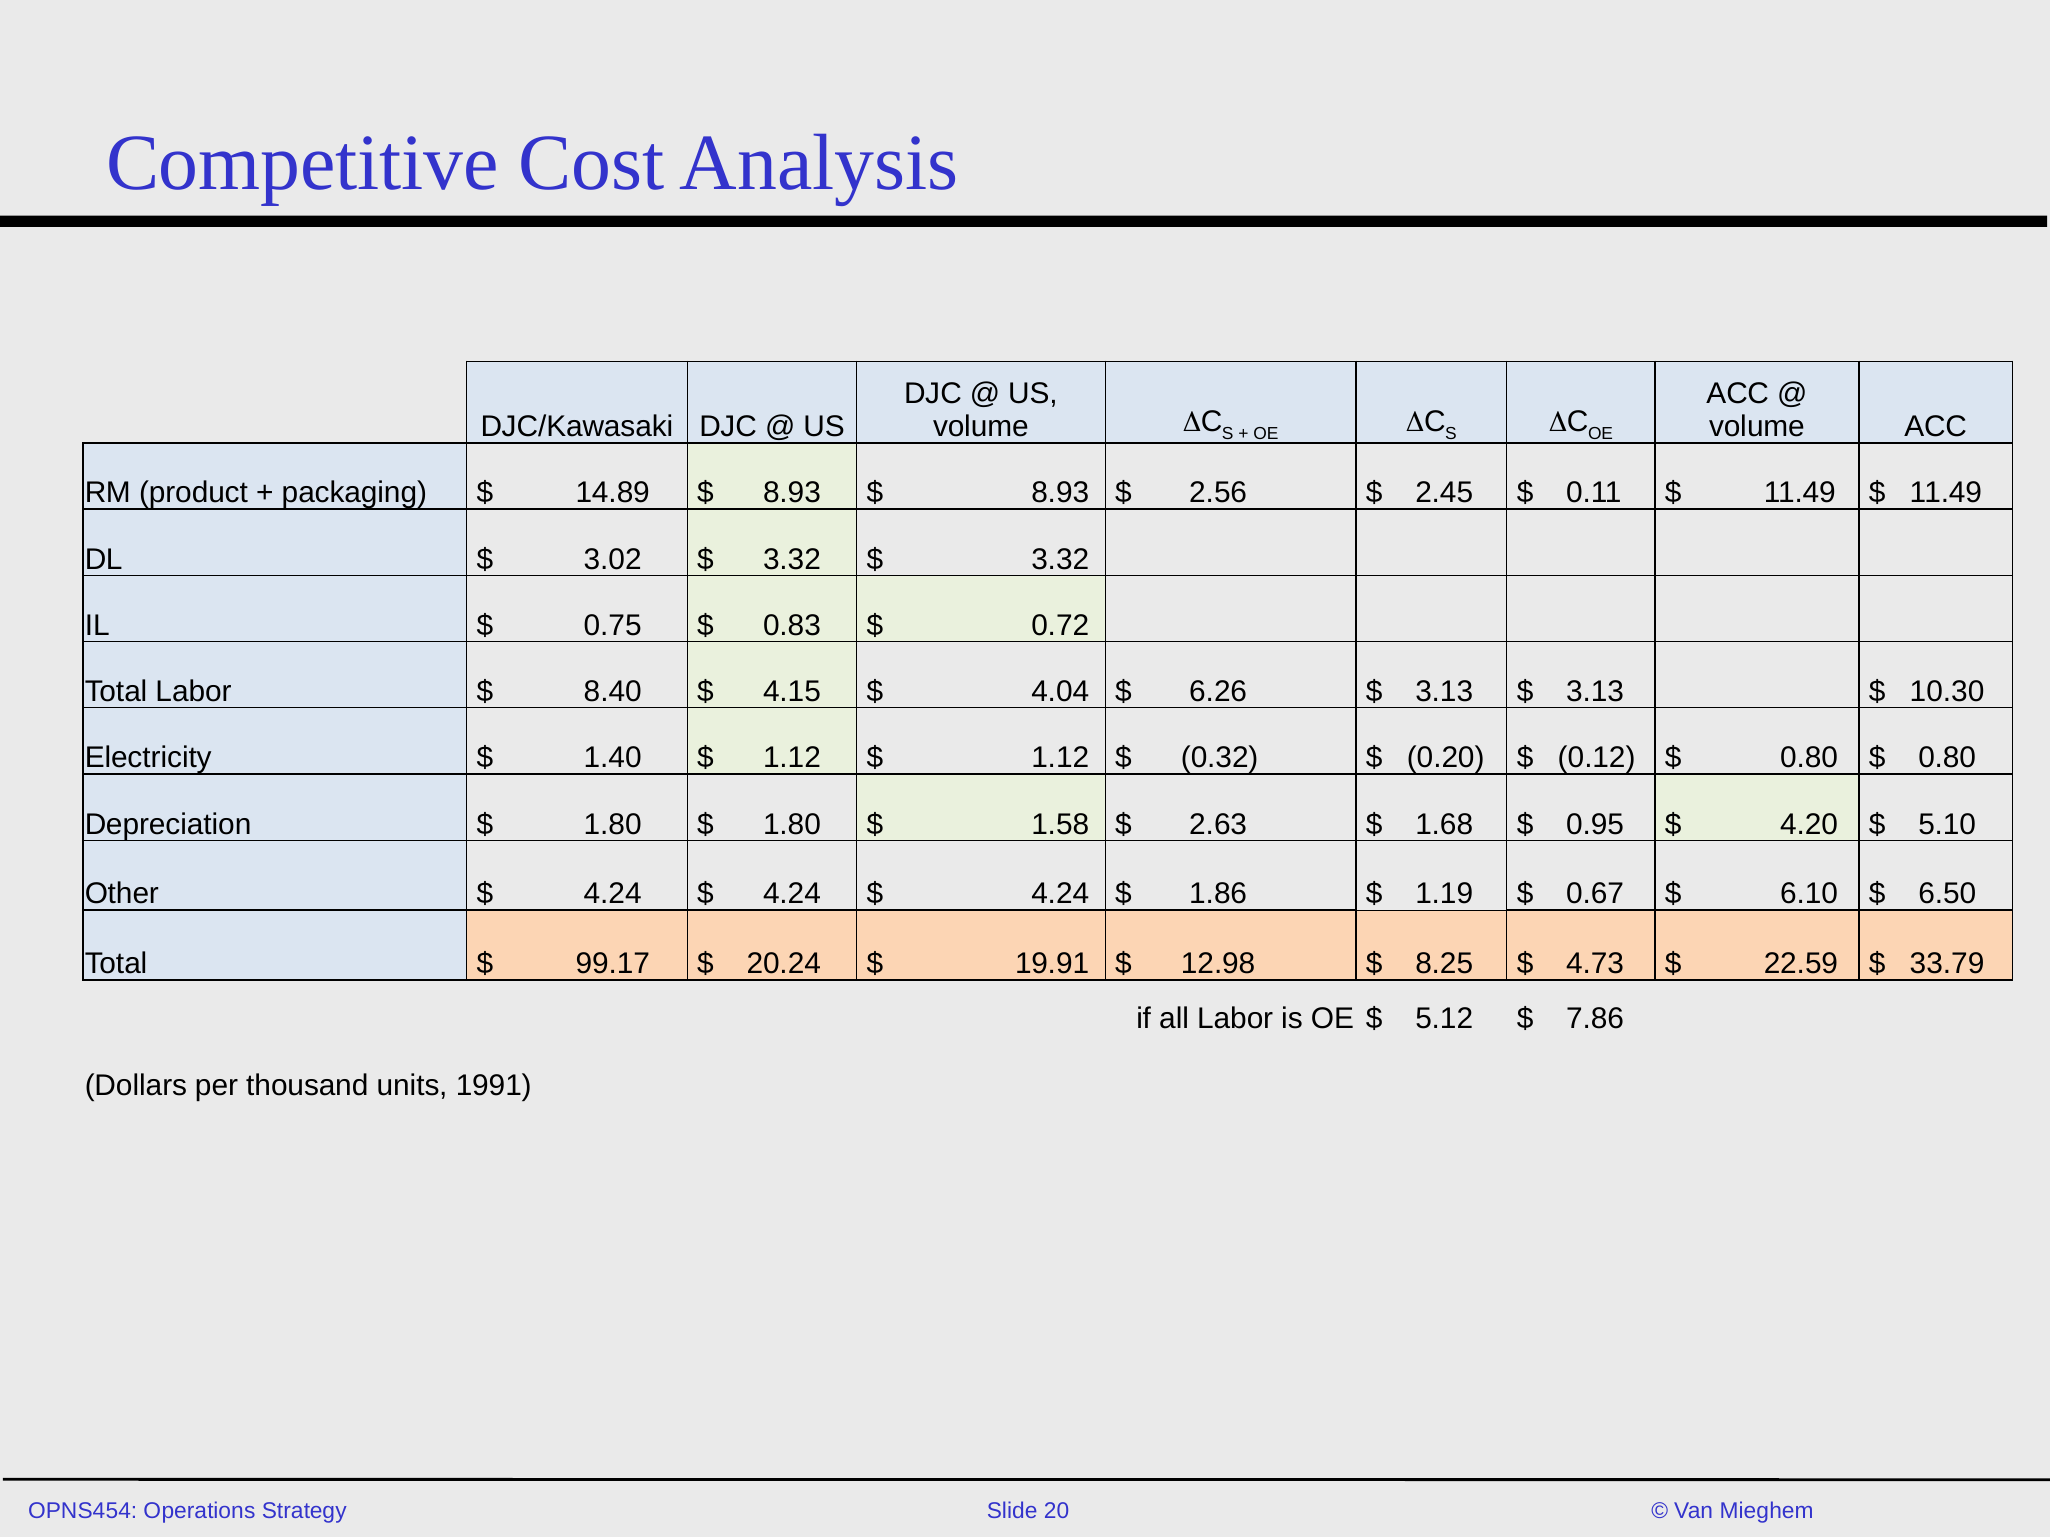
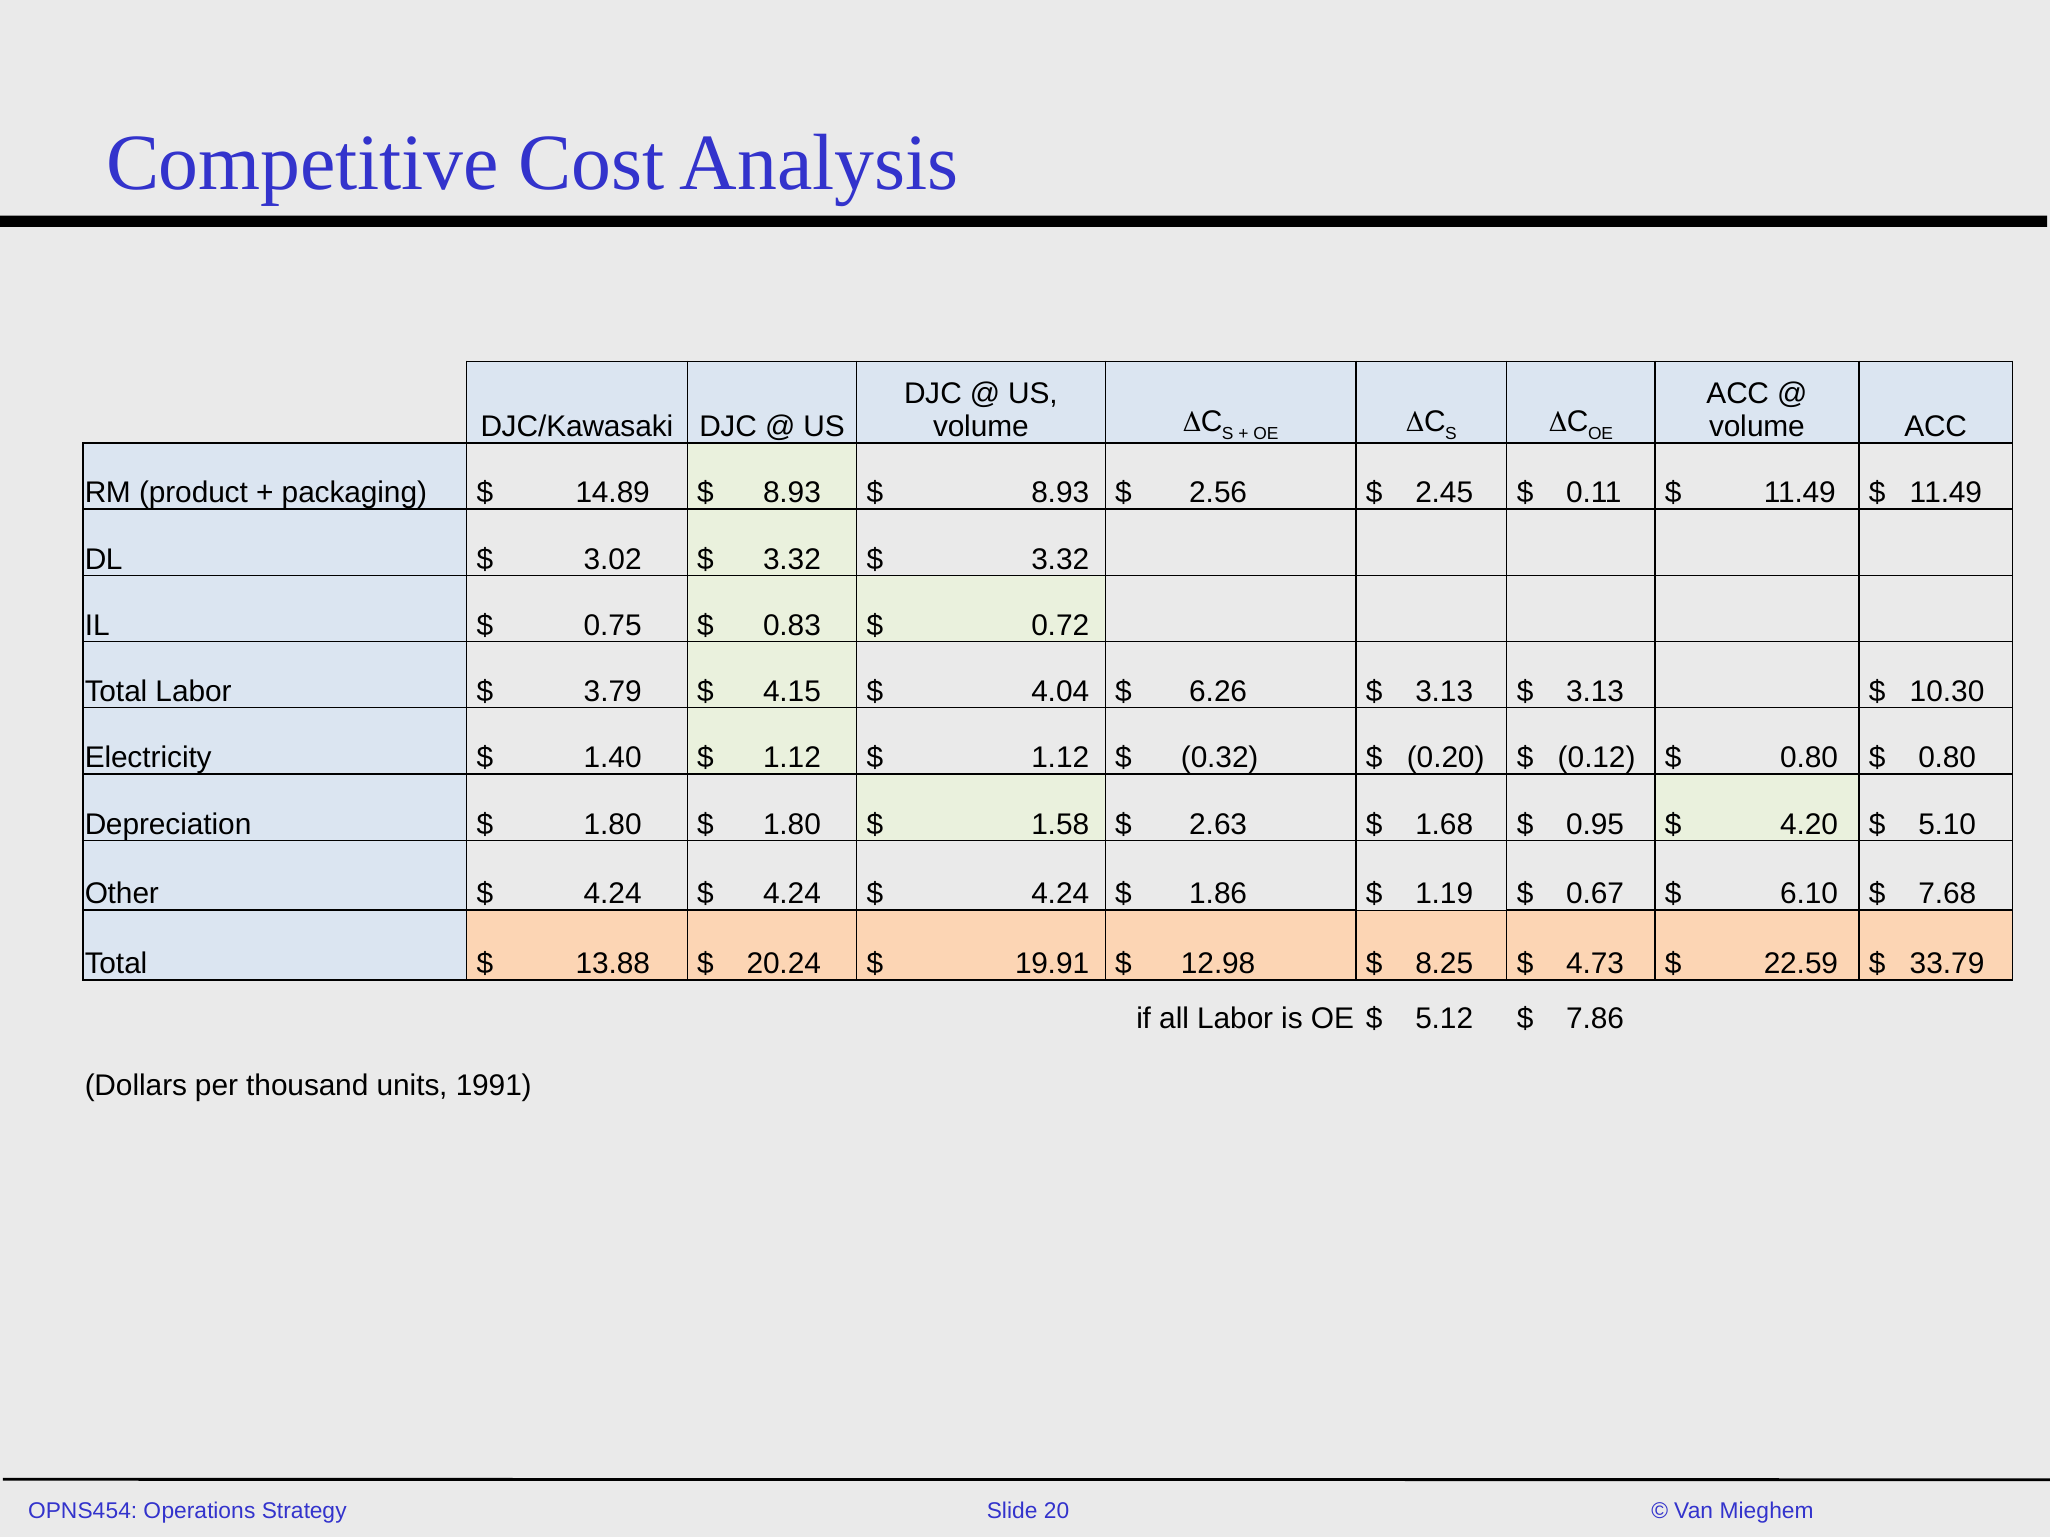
8.40: 8.40 -> 3.79 (613, 692)
6.50: 6.50 -> 7.68 (1947, 894)
99.17: 99.17 -> 13.88 (613, 964)
